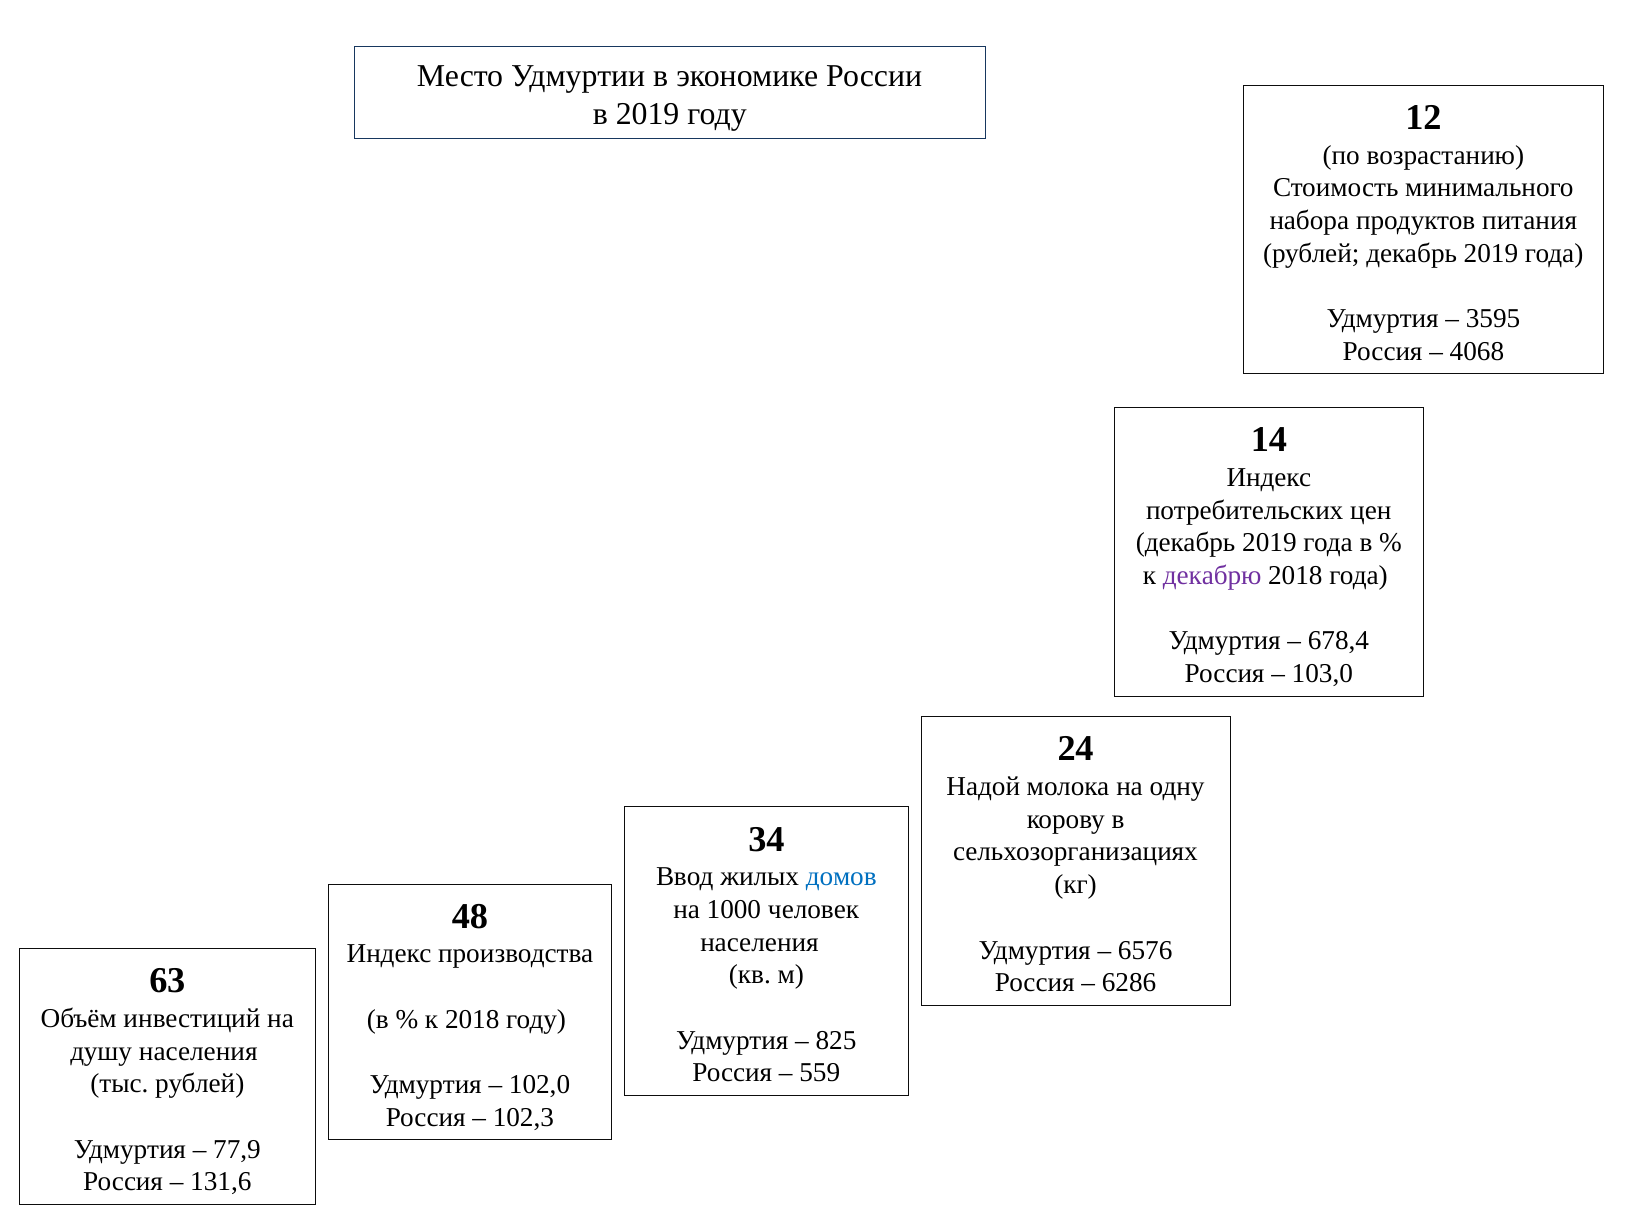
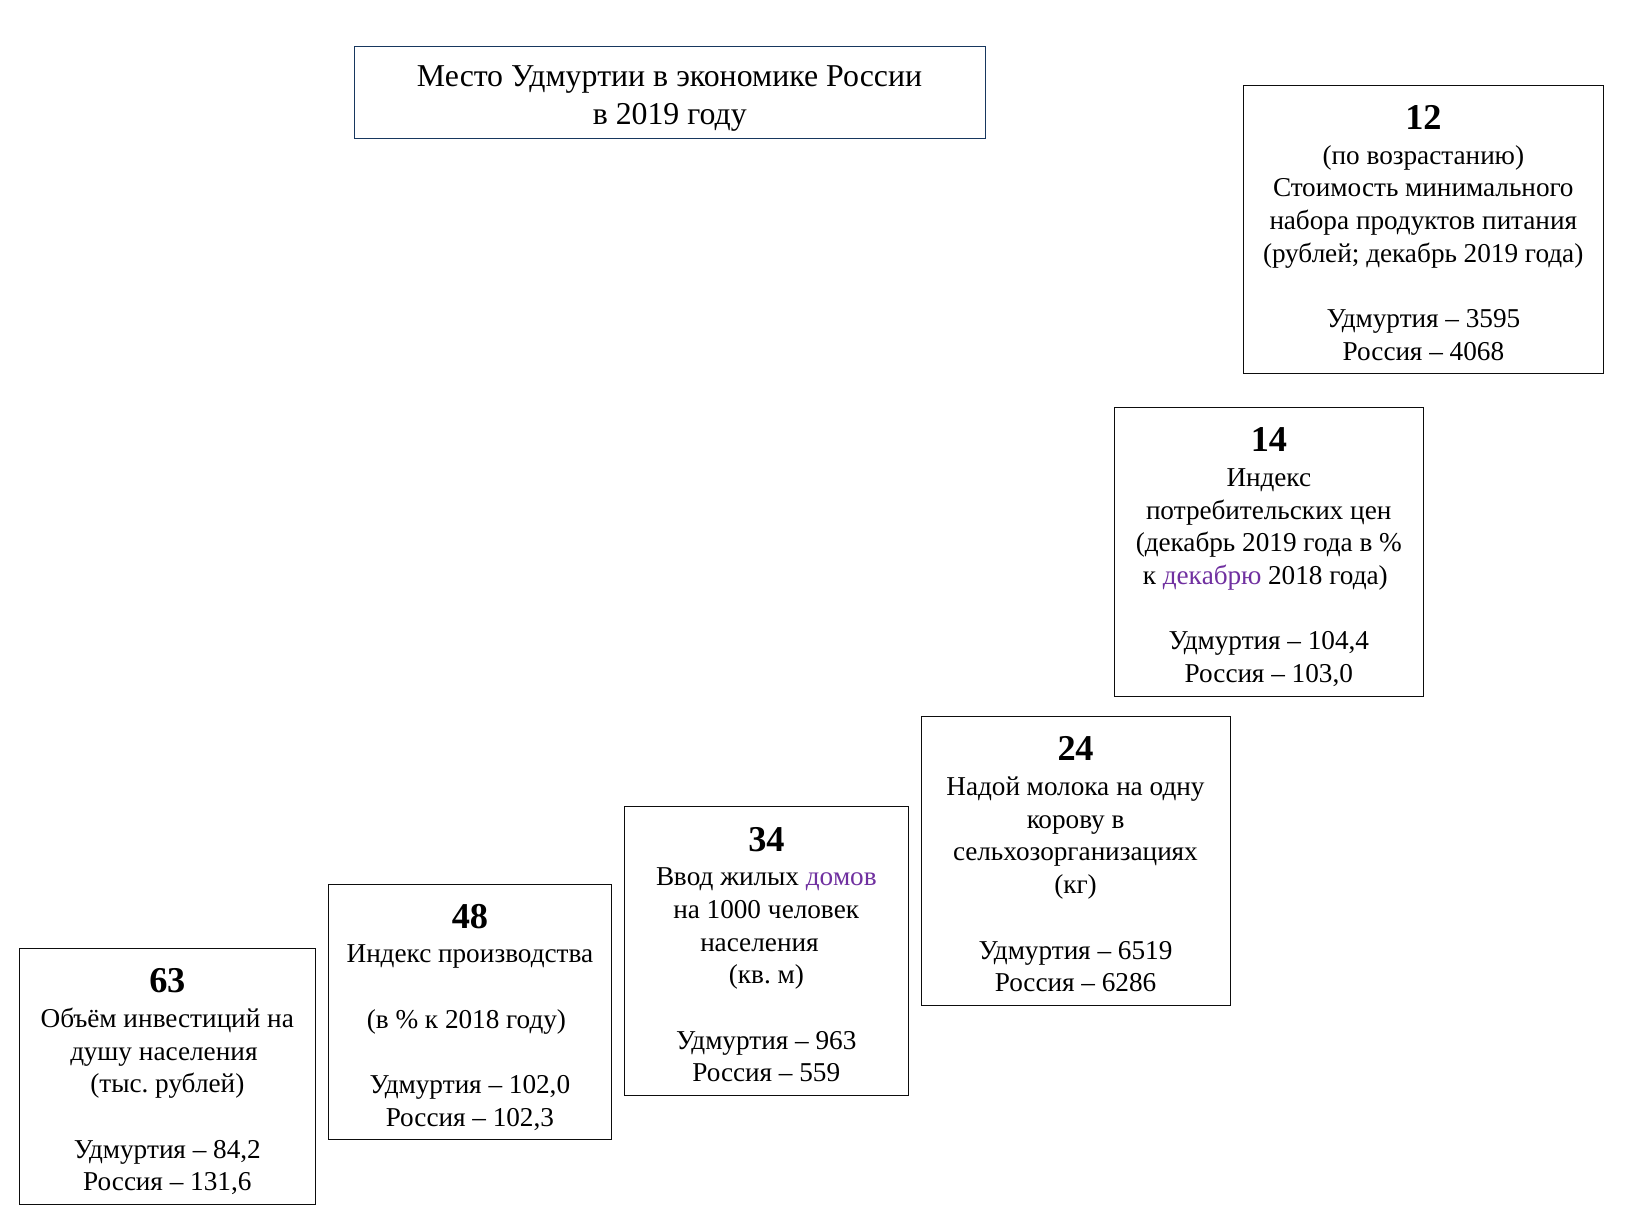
678,4: 678,4 -> 104,4 (1338, 641)
домов colour: blue -> purple (841, 877)
6576: 6576 -> 6519 (1145, 950)
825: 825 -> 963 (836, 1040)
77,9: 77,9 -> 84,2 (237, 1149)
